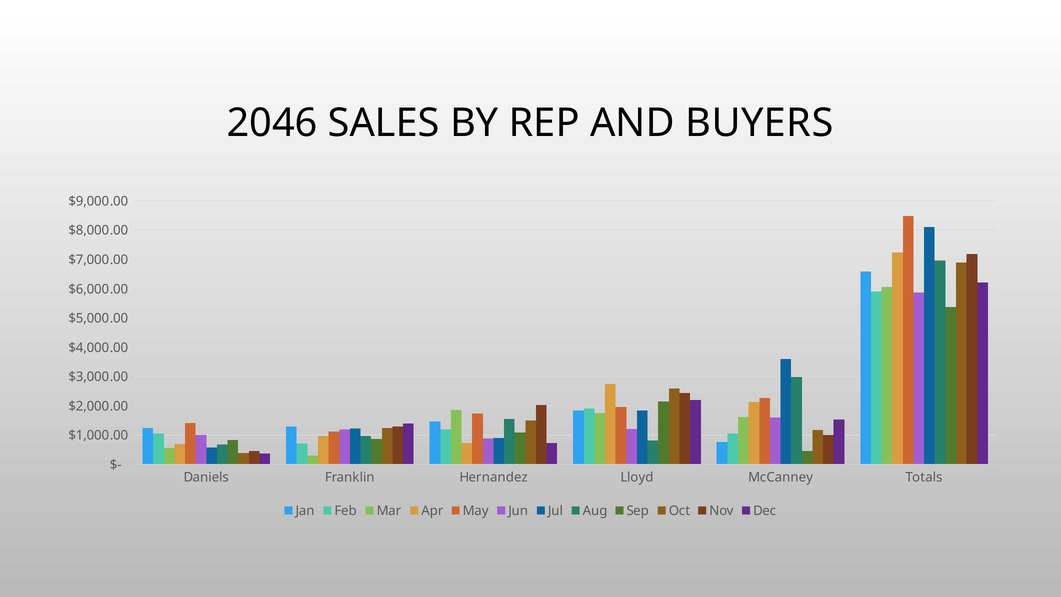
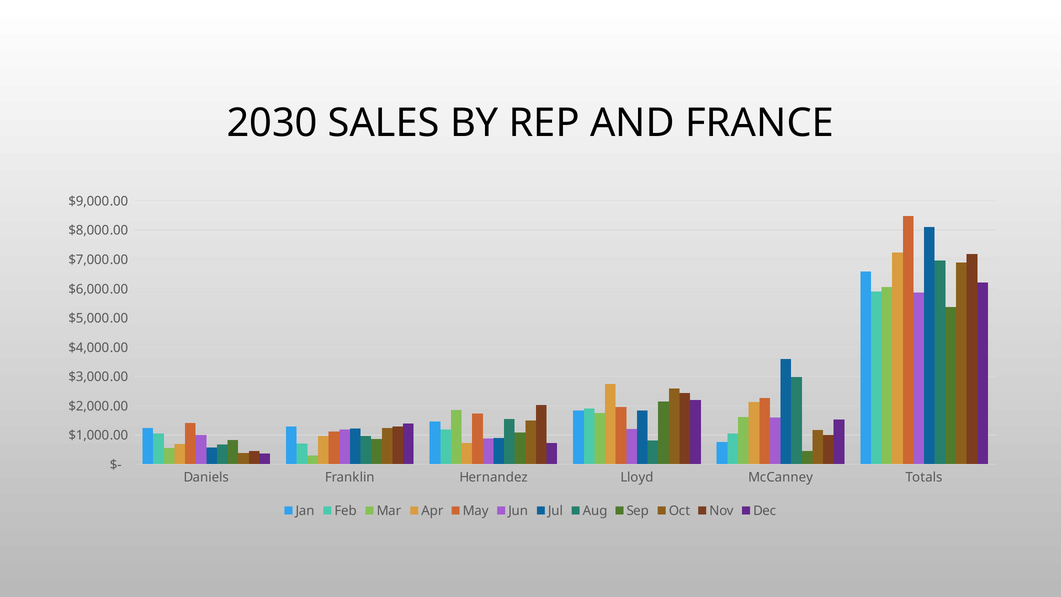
2046: 2046 -> 2030 (272, 123)
BUYERS: BUYERS -> FRANCE (759, 123)
